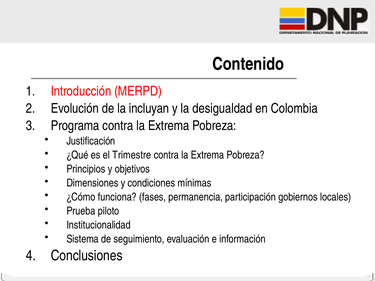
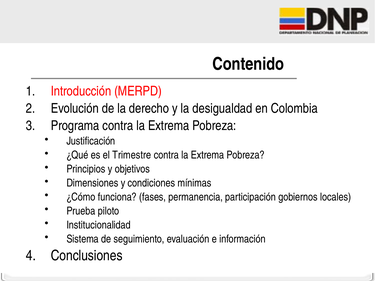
incluyan: incluyan -> derecho (149, 108)
